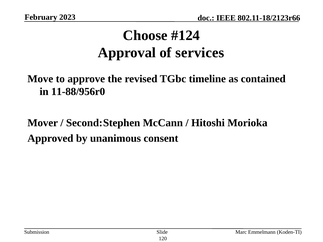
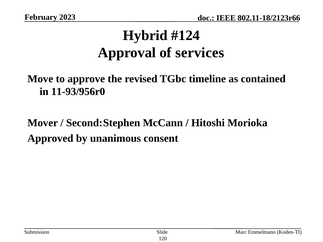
Choose: Choose -> Hybrid (145, 35)
11-88/956r0: 11-88/956r0 -> 11-93/956r0 (78, 92)
